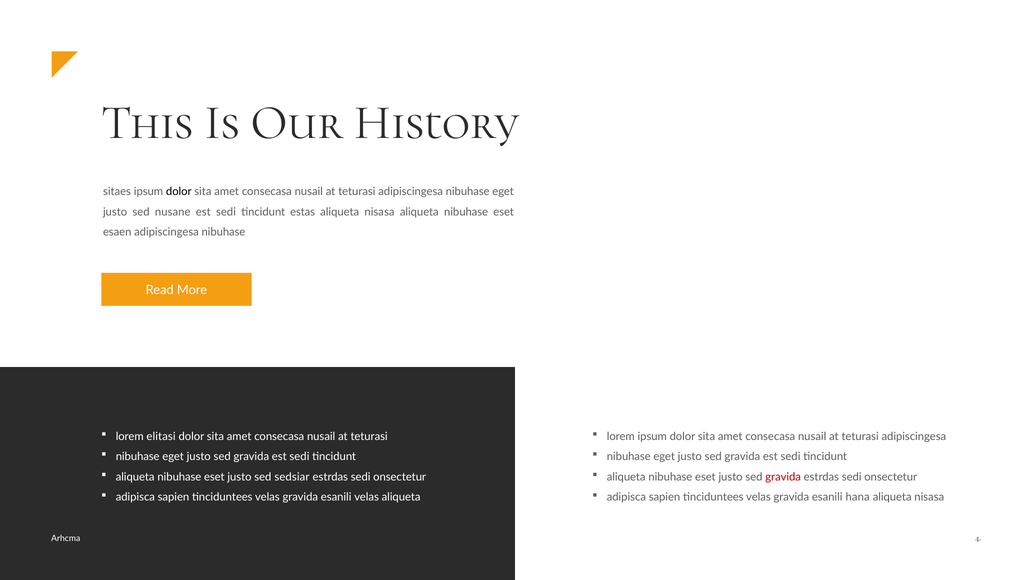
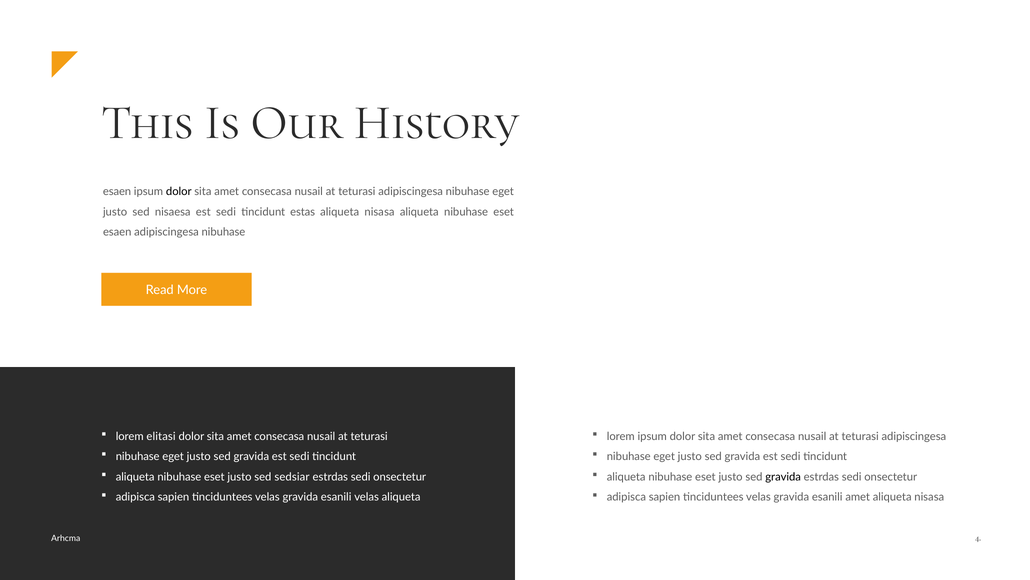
sitaes: sitaes -> esaen (117, 191)
nusane: nusane -> nisaesa (173, 212)
gravida colour: red -> black (783, 476)
esanili hana: hana -> amet (858, 497)
